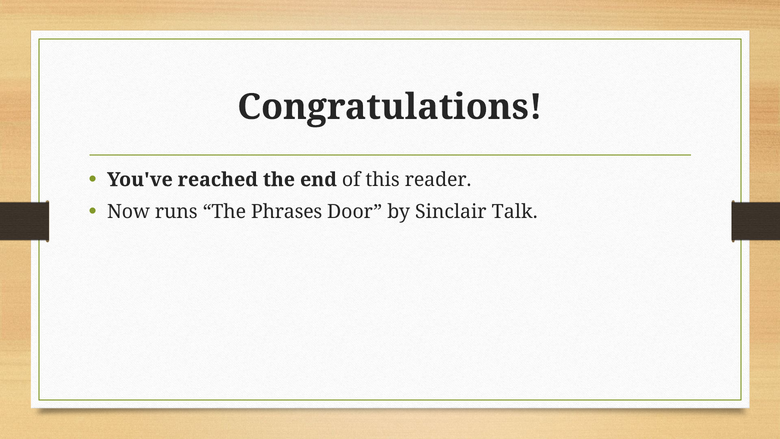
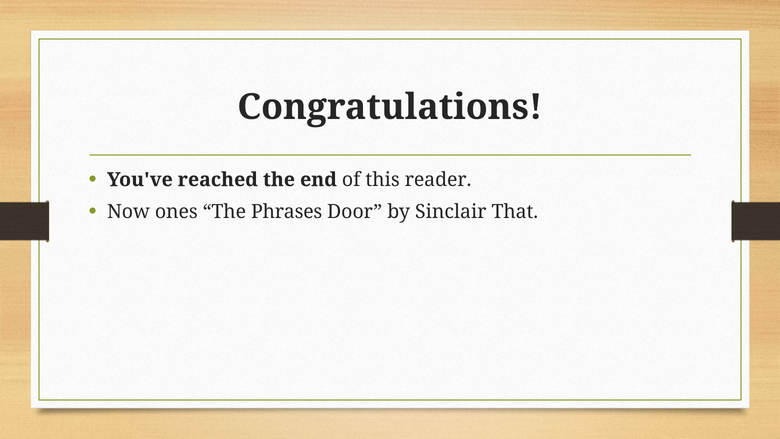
runs: runs -> ones (176, 212)
Talk: Talk -> That (515, 212)
